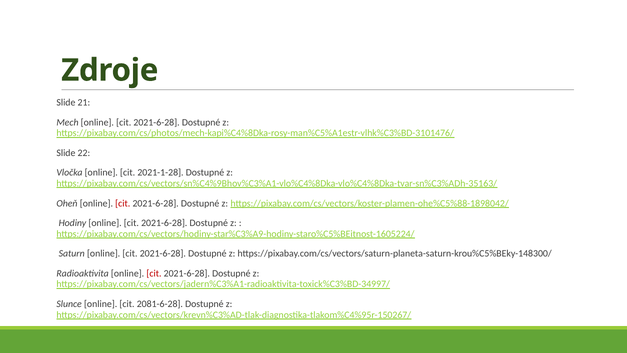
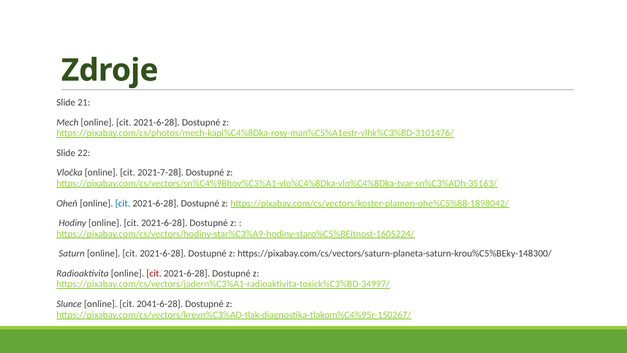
2021-1-28: 2021-1-28 -> 2021-7-28 (160, 172)
cit colour: red -> blue (123, 203)
2081-6-28: 2081-6-28 -> 2041-6-28 (160, 304)
